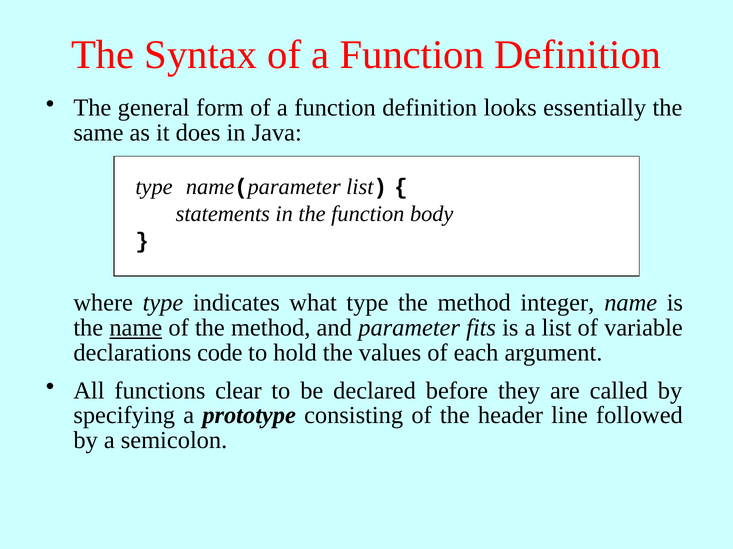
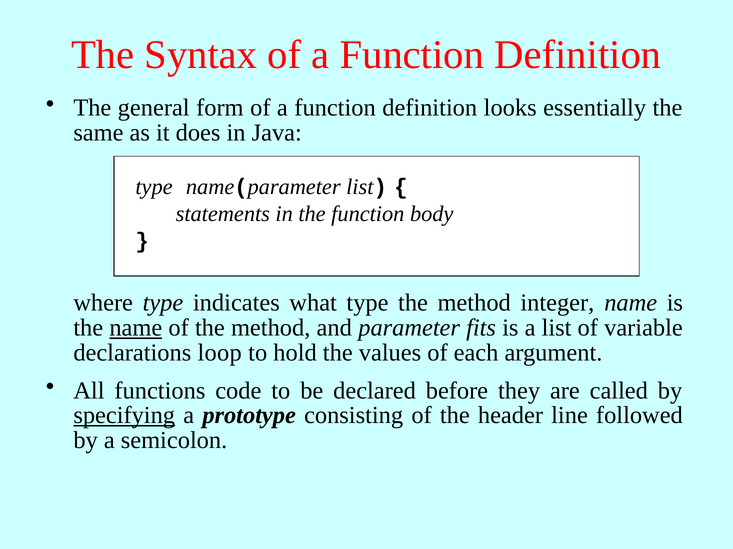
code: code -> loop (220, 353)
clear: clear -> code (238, 391)
specifying underline: none -> present (124, 416)
